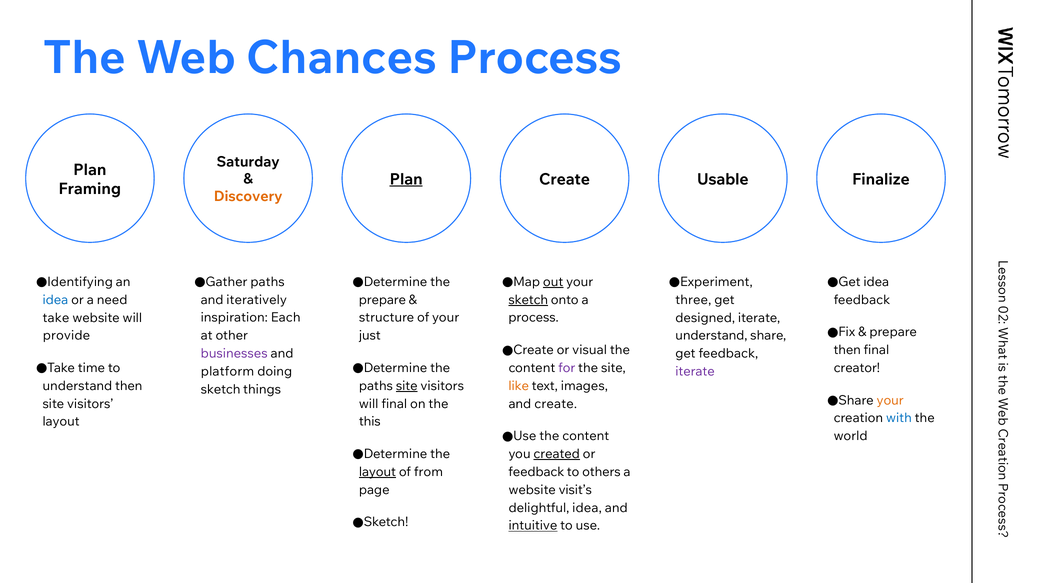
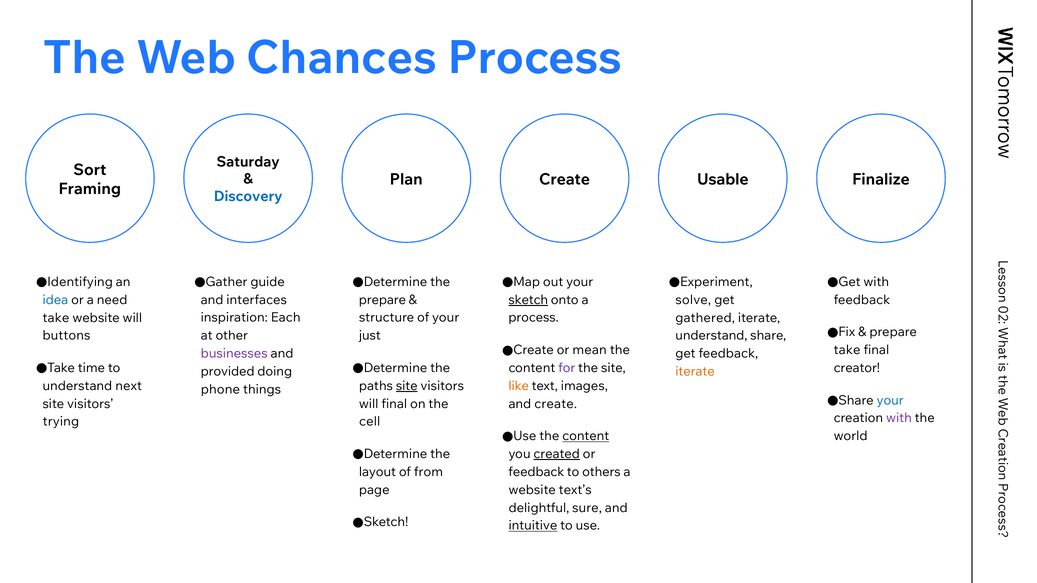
Plan: Plan -> Sort (90, 170)
Plan underline: present -> none (406, 179)
Discovery colour: orange -> blue (248, 197)
paths: paths -> guide (268, 282)
out underline: present -> none (553, 282)
idea: idea -> with (876, 282)
iteratively: iteratively -> interfaces (257, 300)
three: three -> solve (693, 300)
designed: designed -> gathered (705, 318)
provide: provide -> buttons (66, 336)
visual: visual -> mean (590, 350)
then: then -> take (847, 350)
platform: platform -> provided (228, 372)
iterate colour: purple -> orange (695, 372)
understand then: then -> next (129, 386)
sketch: sketch -> phone (220, 390)
your colour: orange -> blue (890, 401)
with colour: blue -> purple (899, 418)
layout: layout -> trying (61, 422)
this: this -> cell (370, 422)
content underline: none -> present (586, 436)
layout underline: present -> none (377, 472)
visit’s: visit’s -> text’s (575, 490)
delightful idea: idea -> sure (587, 508)
